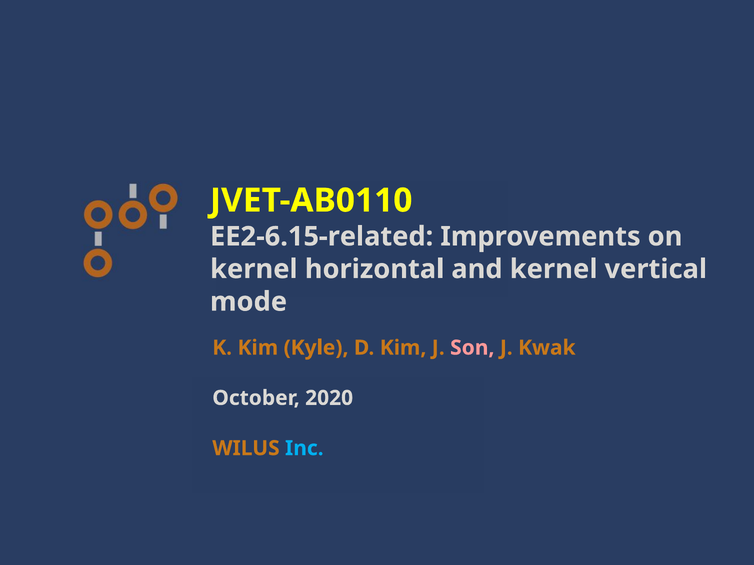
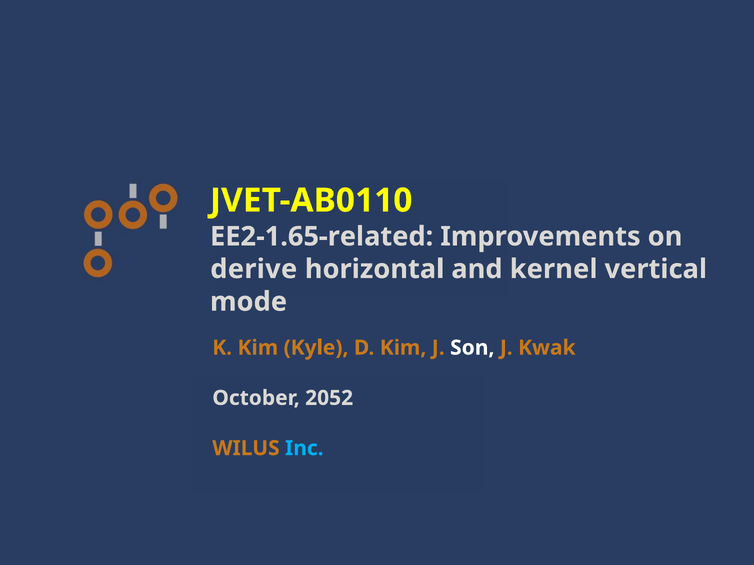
EE2-6.15-related: EE2-6.15-related -> EE2-1.65-related (322, 237)
kernel: kernel -> derive (254, 269)
Son colour: pink -> white (472, 348)
2020: 2020 -> 2052 (329, 398)
